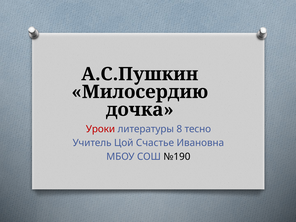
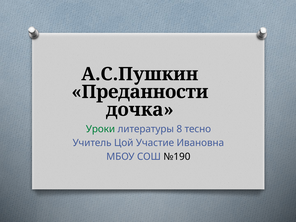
Милосердию: Милосердию -> Преданности (140, 92)
Уроки colour: red -> green (100, 129)
Счастье: Счастье -> Участие (155, 143)
